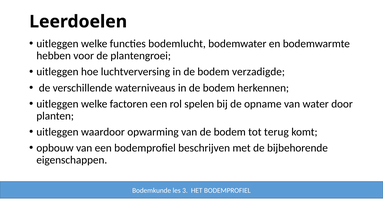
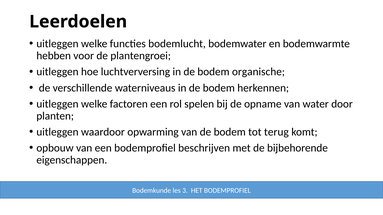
verzadigde: verzadigde -> organische (258, 72)
